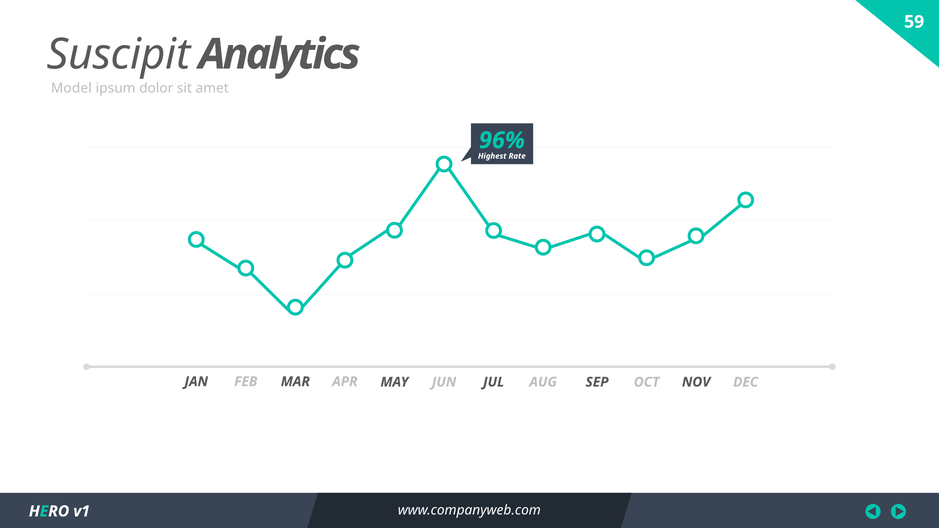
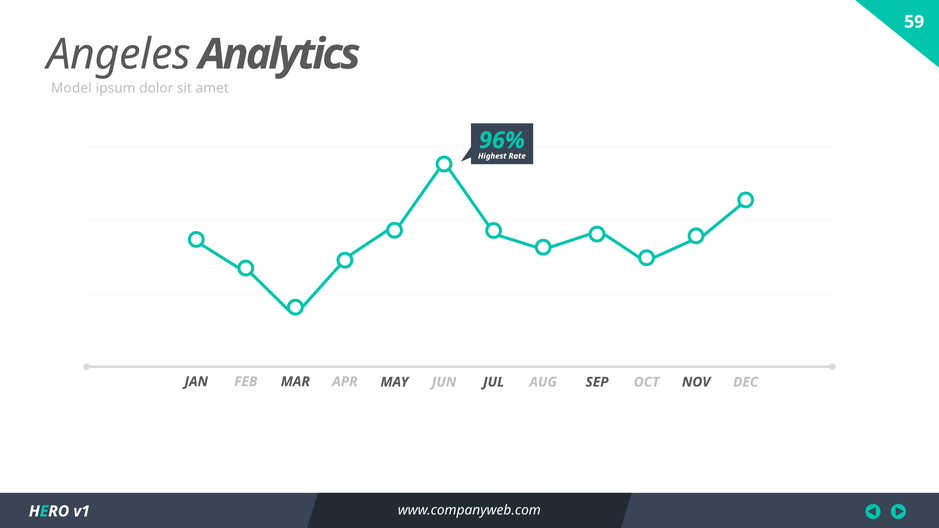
Suscipit: Suscipit -> Angeles (119, 54)
